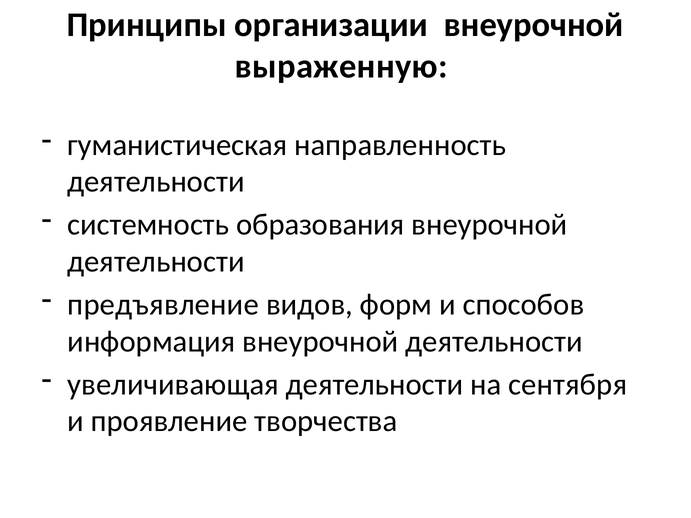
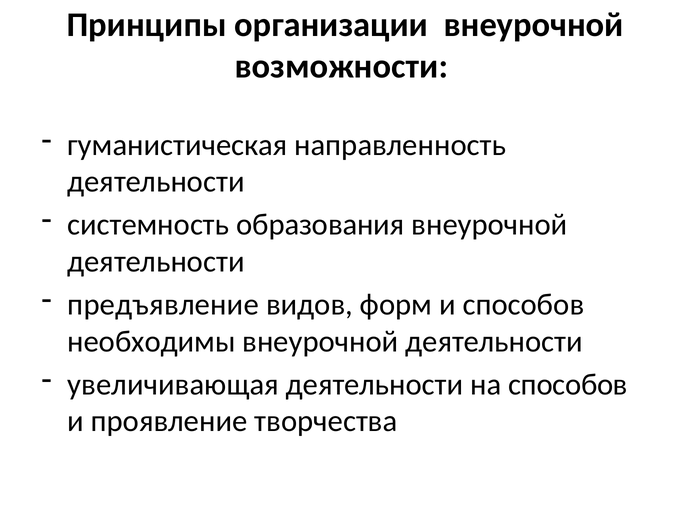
выраженную: выраженную -> возможности (341, 66)
информация: информация -> необходимы (151, 342)
на сентября: сентября -> способов (568, 385)
